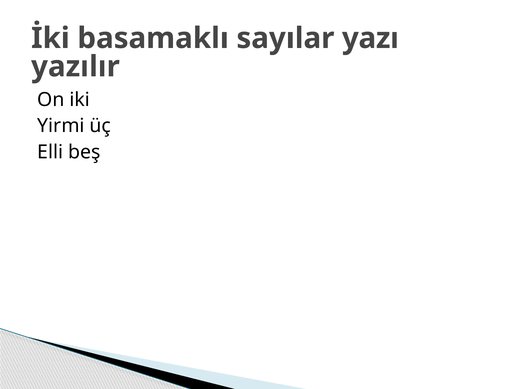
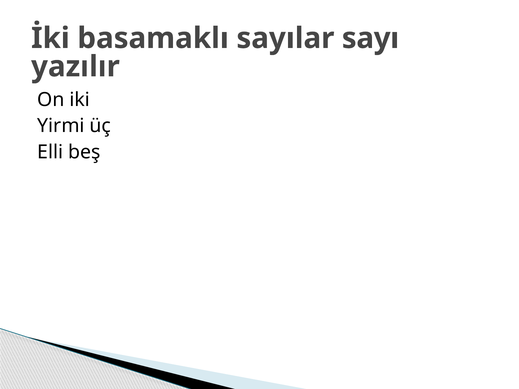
yazı: yazı -> sayı (370, 38)
